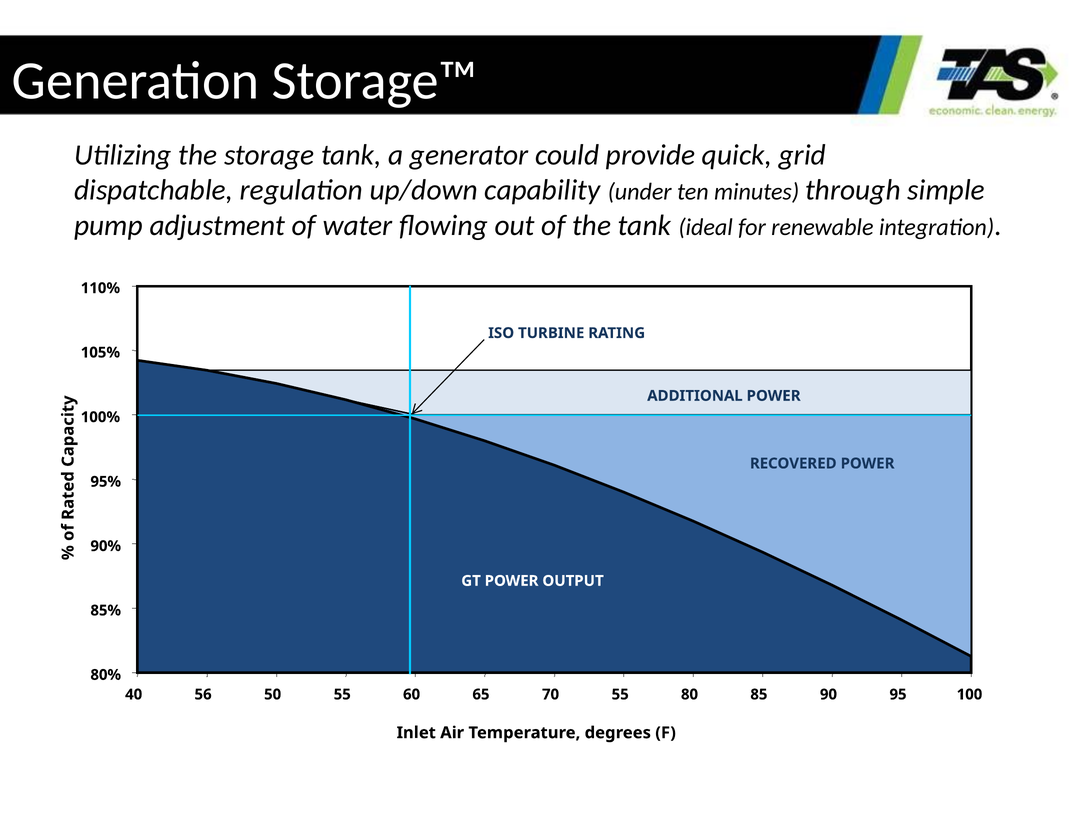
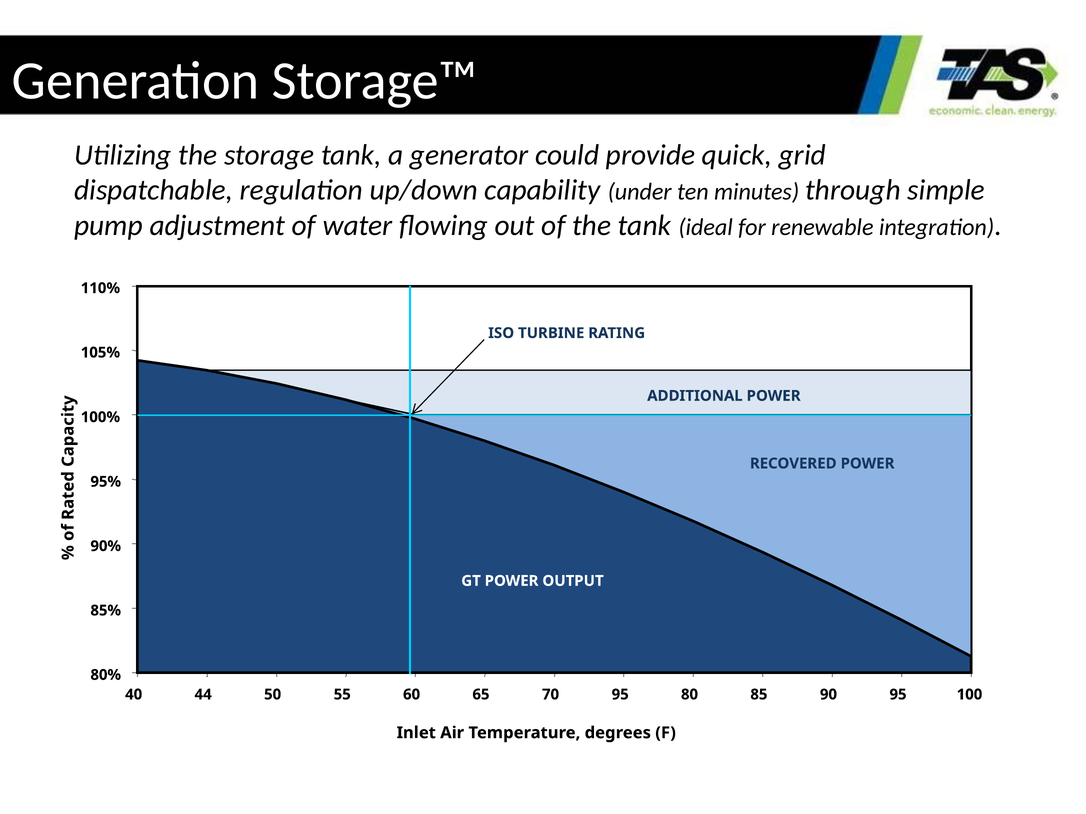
56: 56 -> 44 (203, 695)
70 55: 55 -> 95 (620, 695)
